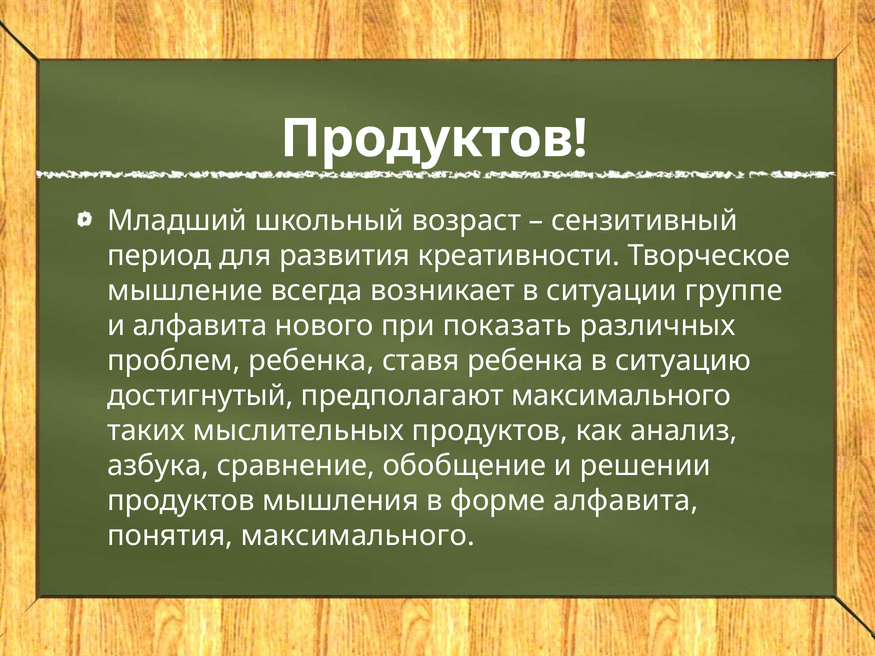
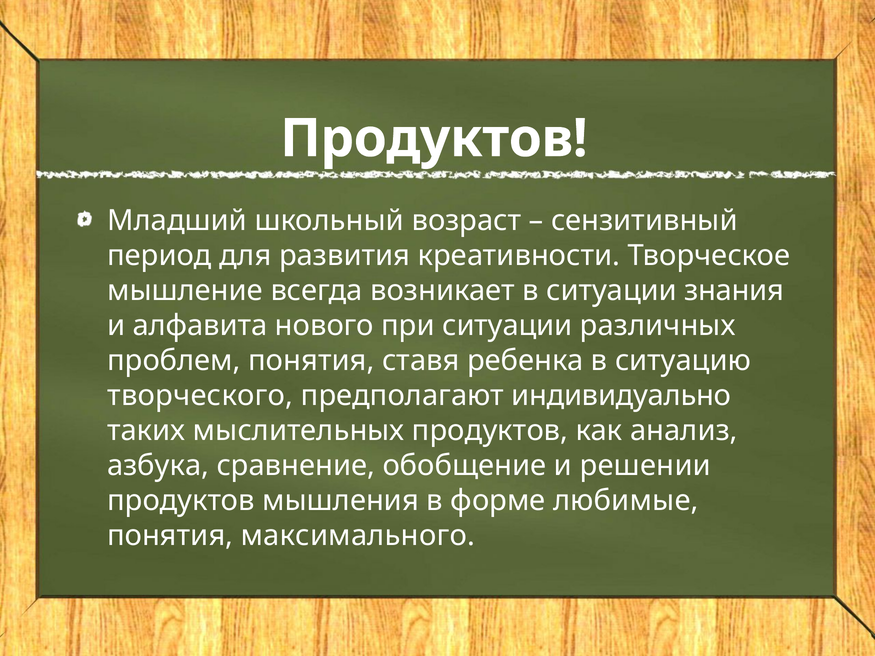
группе: группе -> знания (734, 291)
при показать: показать -> ситуации (507, 326)
проблем ребенка: ребенка -> понятия (311, 361)
достигнутый: достигнутый -> творческого (200, 396)
предполагают максимального: максимального -> индивидуально (621, 396)
форме алфавита: алфавита -> любимые (626, 501)
